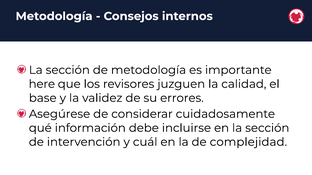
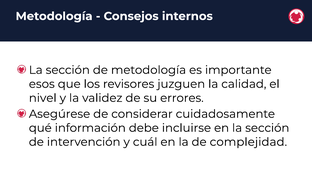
here: here -> esos (42, 84)
base: base -> nivel (43, 98)
